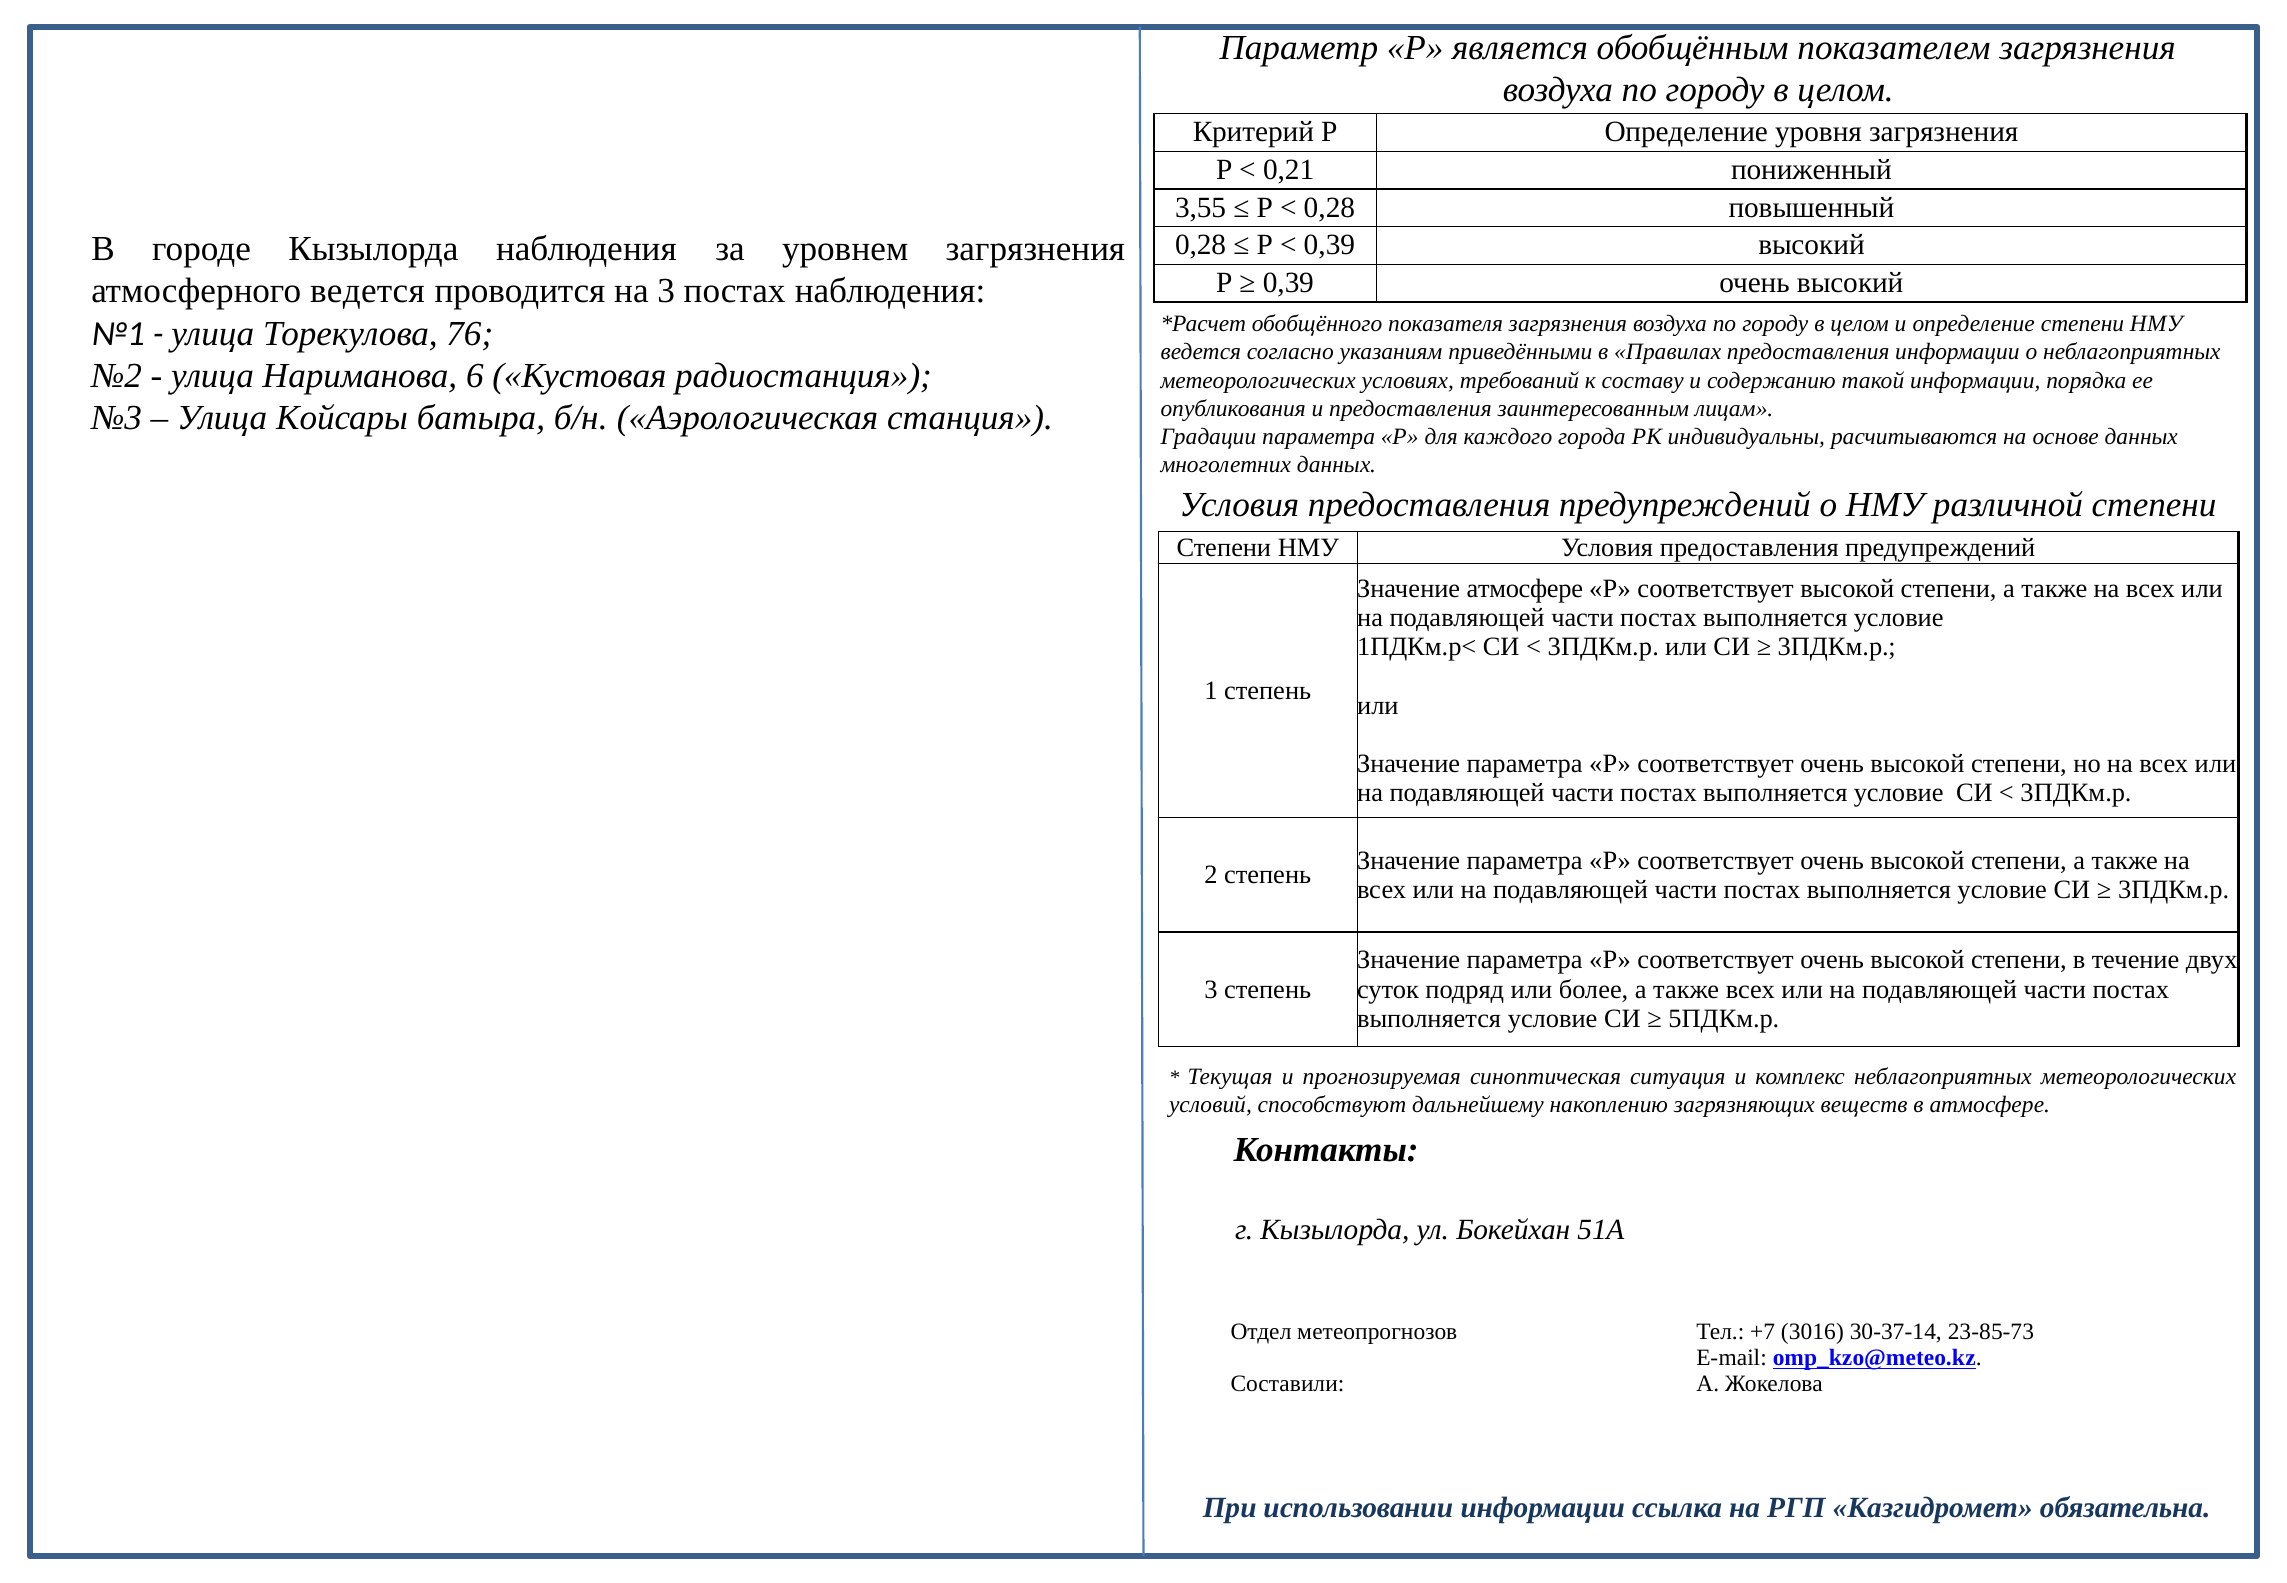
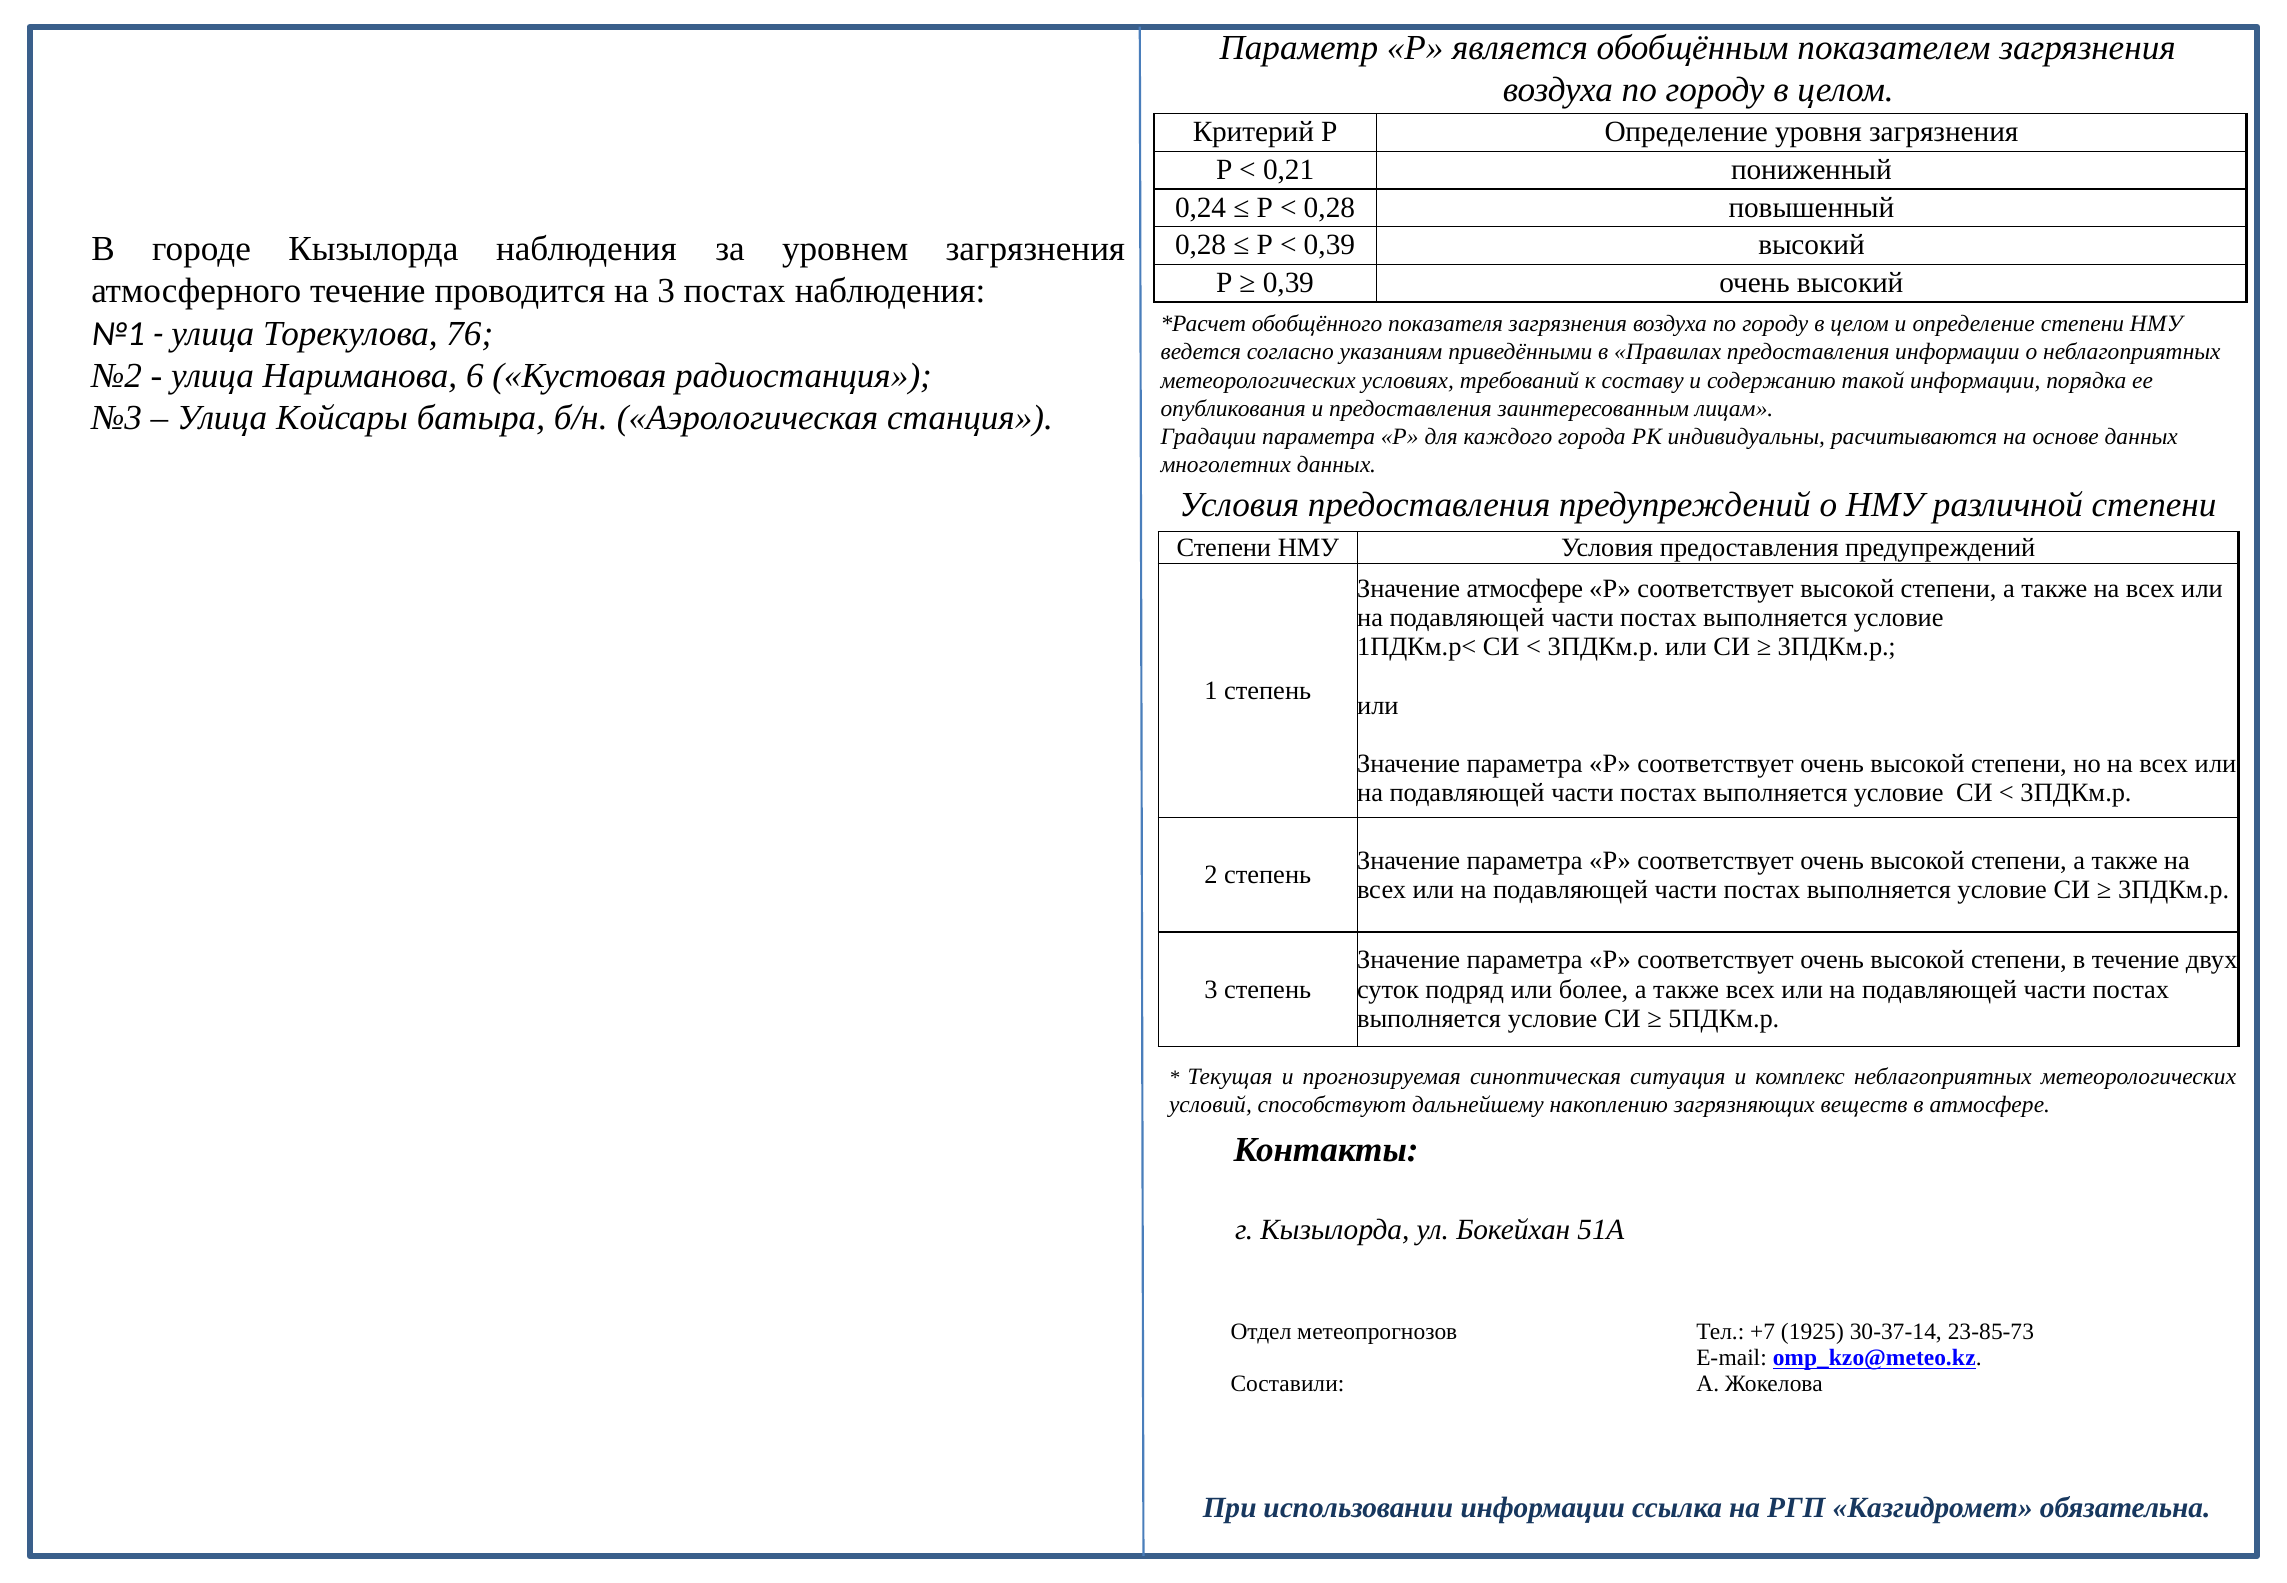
3,55: 3,55 -> 0,24 (1201, 208)
атмосферного ведется: ведется -> течение (368, 291)
3016: 3016 -> 1925 (1812, 1332)
